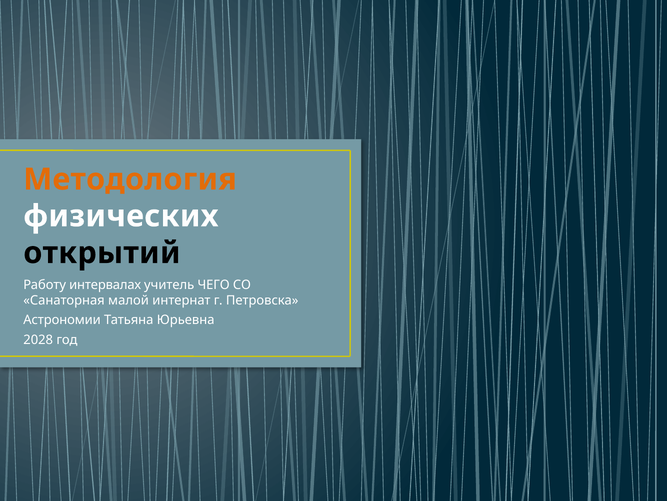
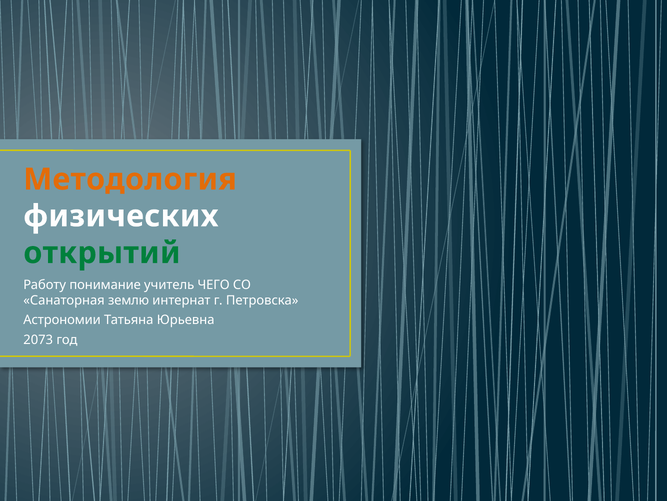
открытий colour: black -> green (102, 253)
интервалах: интервалах -> понимание (105, 284)
малой: малой -> землю (129, 300)
2028: 2028 -> 2073 (38, 339)
